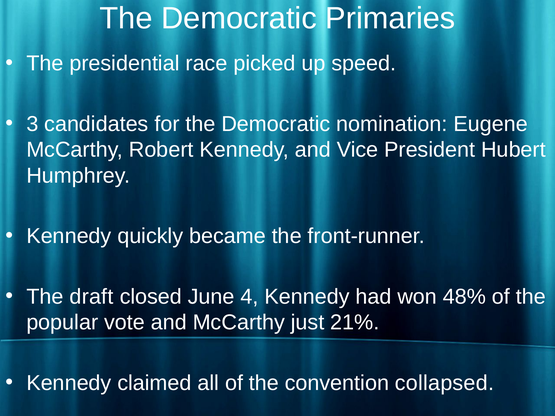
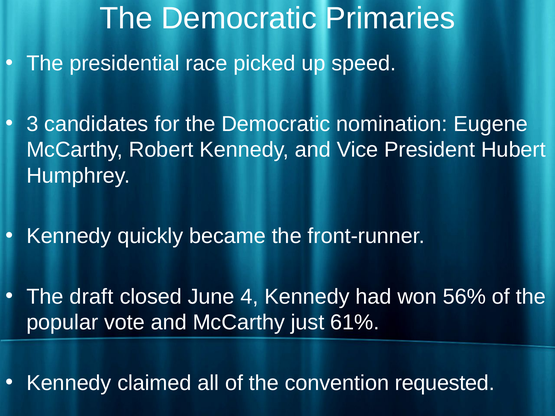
48%: 48% -> 56% (464, 297)
21%: 21% -> 61% (355, 323)
collapsed: collapsed -> requested (445, 383)
